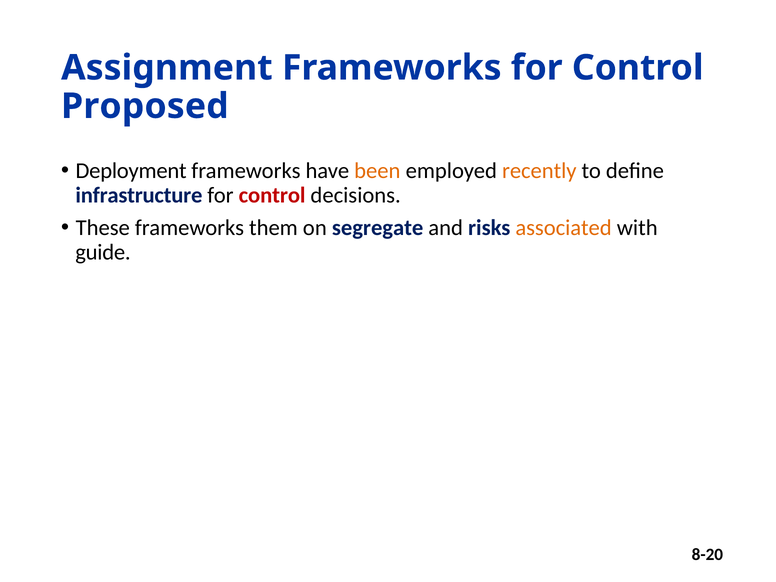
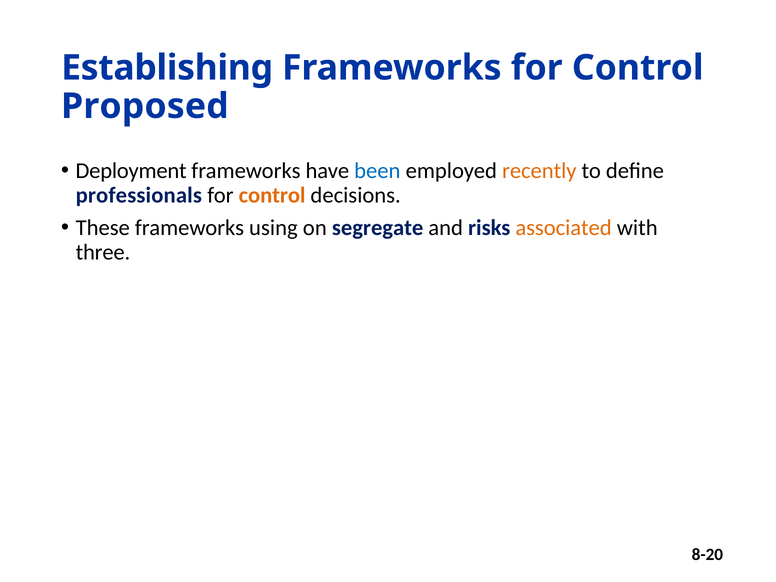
Assignment: Assignment -> Establishing (167, 68)
been colour: orange -> blue (377, 171)
infrastructure: infrastructure -> professionals (139, 195)
control colour: red -> orange (272, 195)
them: them -> using (273, 228)
guide: guide -> three (103, 252)
